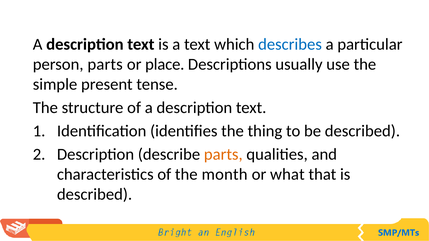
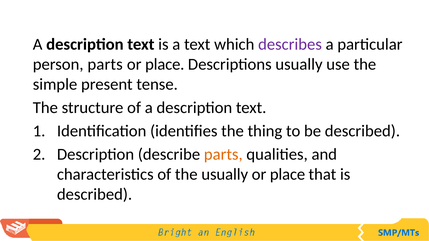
describes colour: blue -> purple (290, 45)
the month: month -> usually (225, 174)
what: what -> place (288, 174)
